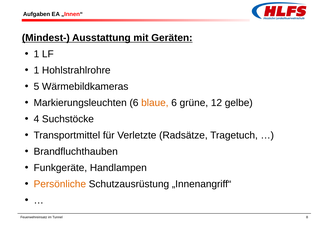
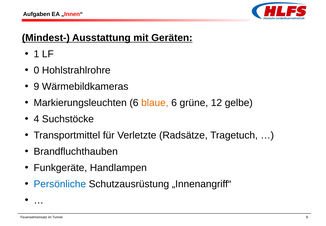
1: 1 -> 0 (36, 70)
5: 5 -> 9 (36, 86)
Persönliche colour: orange -> blue (60, 184)
